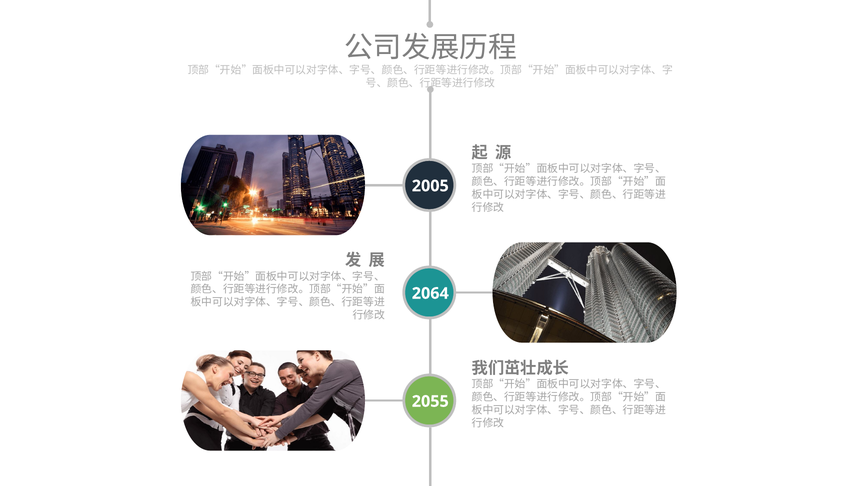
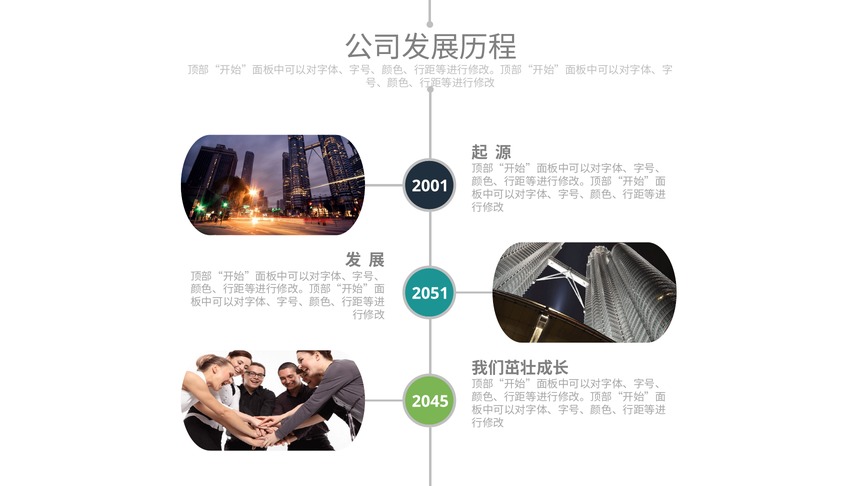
2005: 2005 -> 2001 (430, 186)
2064: 2064 -> 2051 (430, 293)
2055: 2055 -> 2045 (430, 401)
